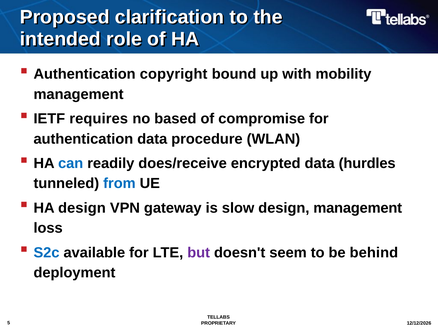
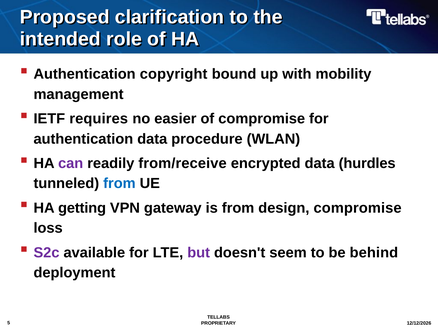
based: based -> easier (175, 119)
can colour: blue -> purple (71, 164)
does/receive: does/receive -> from/receive (183, 164)
HA design: design -> getting (82, 208)
is slow: slow -> from (238, 208)
design management: management -> compromise (358, 208)
S2c colour: blue -> purple (46, 253)
